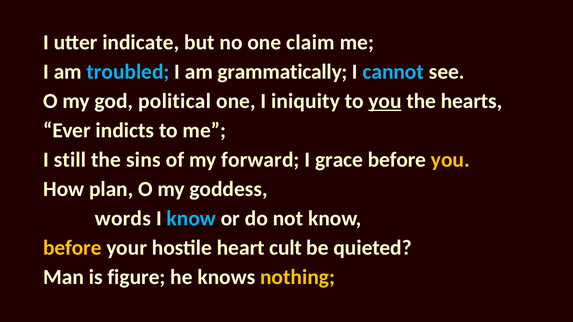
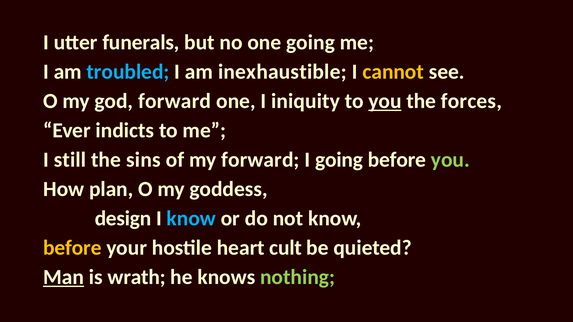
indicate: indicate -> funerals (141, 42)
one claim: claim -> going (311, 42)
grammatically: grammatically -> inexhaustible (282, 72)
cannot colour: light blue -> yellow (393, 72)
god political: political -> forward (175, 101)
hearts: hearts -> forces (471, 101)
I grace: grace -> going (339, 160)
you colour: yellow -> light green (450, 160)
words: words -> design (123, 219)
Man underline: none -> present (64, 277)
figure: figure -> wrath (137, 277)
nothing colour: yellow -> light green (298, 277)
